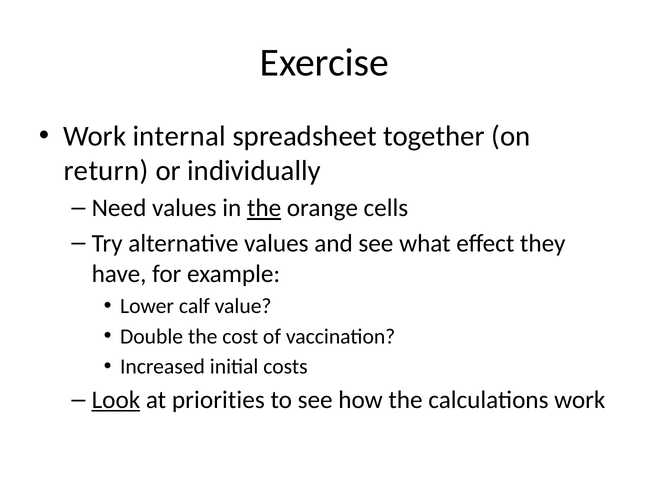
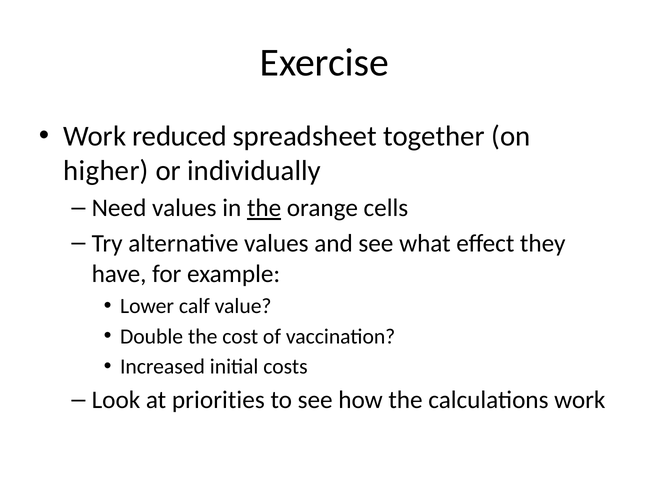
internal: internal -> reduced (180, 136)
return: return -> higher (106, 171)
Look underline: present -> none (116, 400)
